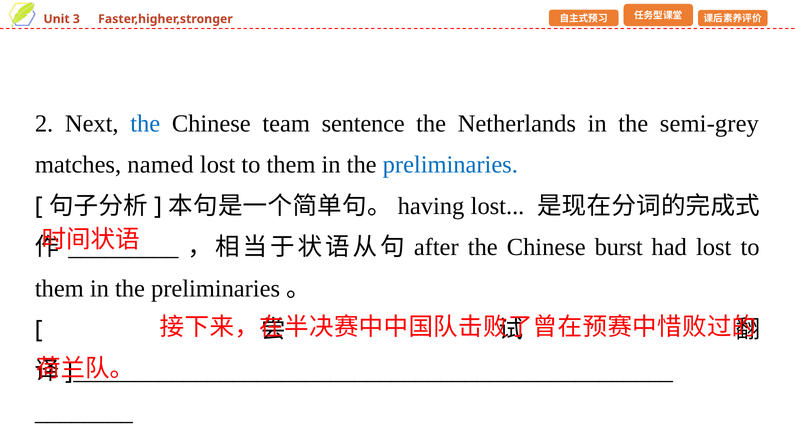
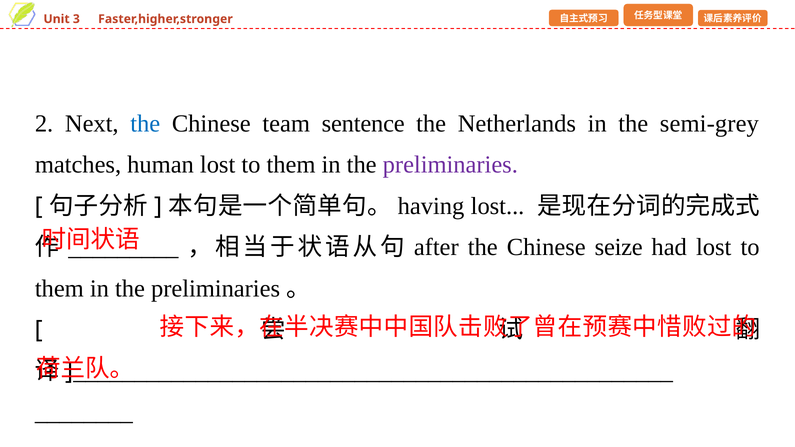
named: named -> human (161, 165)
preliminaries colour: blue -> purple (450, 165)
burst: burst -> seize (619, 247)
